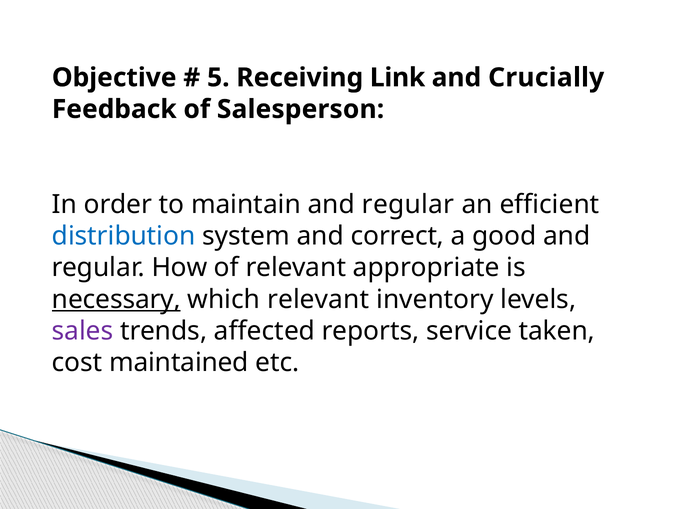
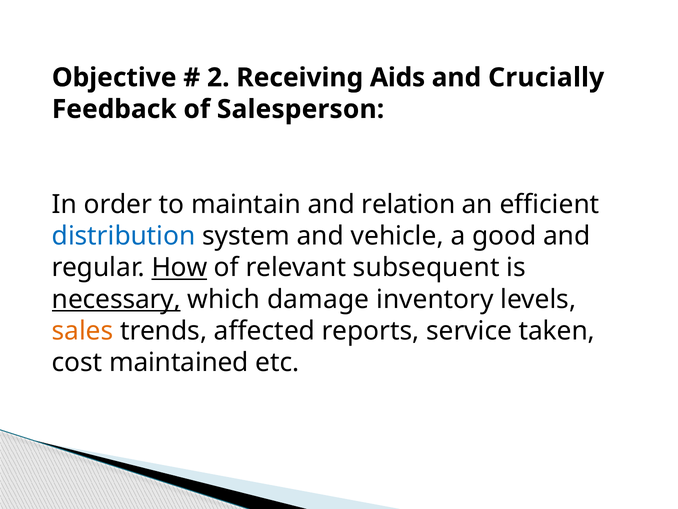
5: 5 -> 2 (218, 77)
Link: Link -> Aids (398, 77)
maintain and regular: regular -> relation (408, 204)
correct: correct -> vehicle (397, 236)
How underline: none -> present (179, 267)
appropriate: appropriate -> subsequent (426, 267)
which relevant: relevant -> damage (318, 299)
sales colour: purple -> orange (83, 331)
